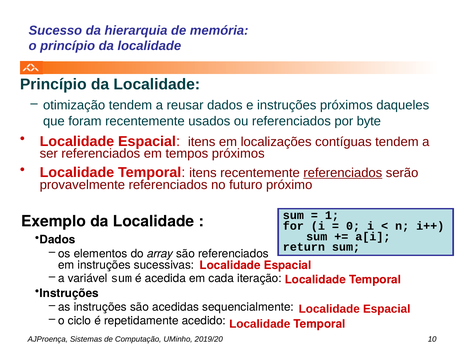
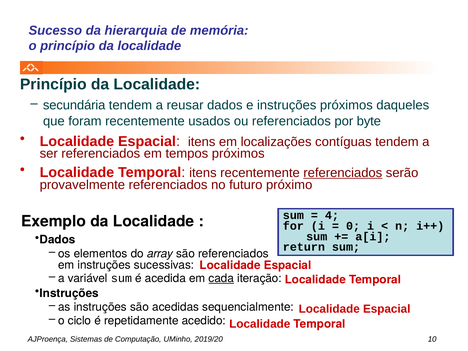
otimização: otimização -> secundária (74, 105)
1: 1 -> 4 (332, 215)
cada underline: none -> present (221, 278)
